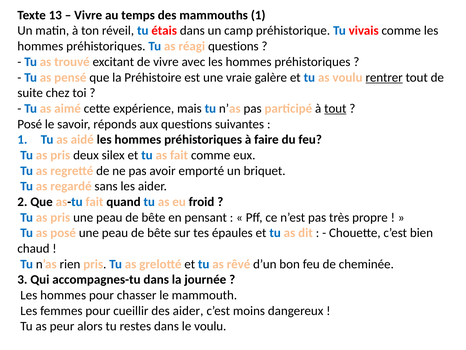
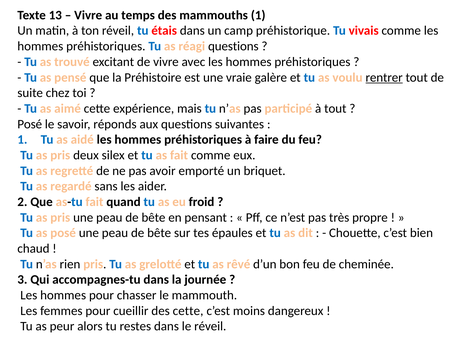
tout underline: present -> none (335, 108)
des aider: aider -> cette (188, 310)
le voulu: voulu -> réveil (210, 326)
